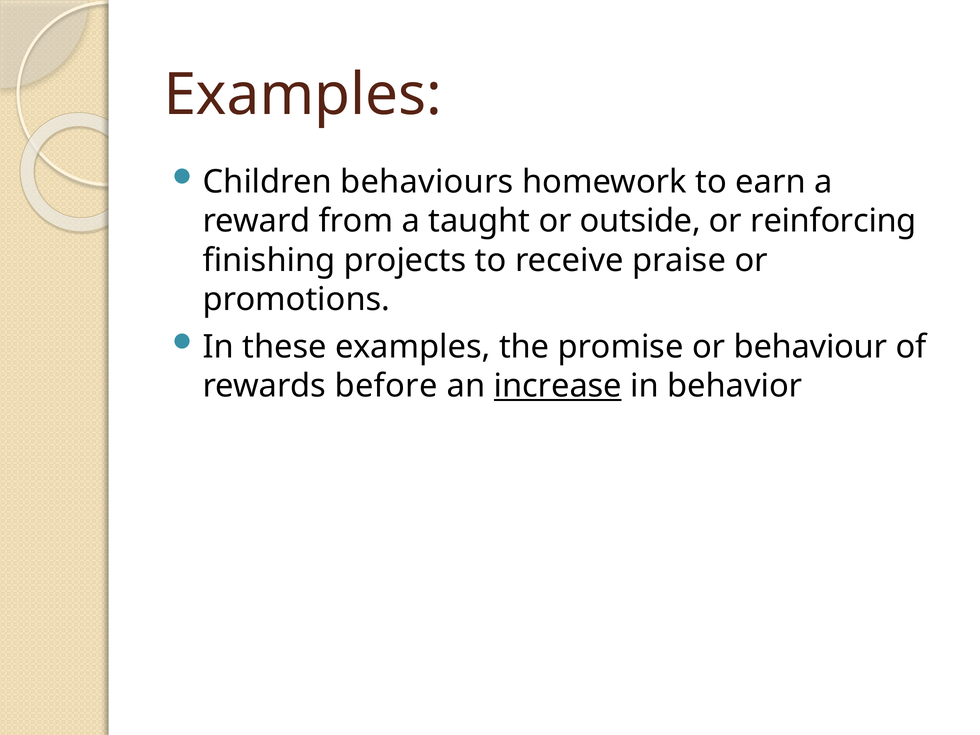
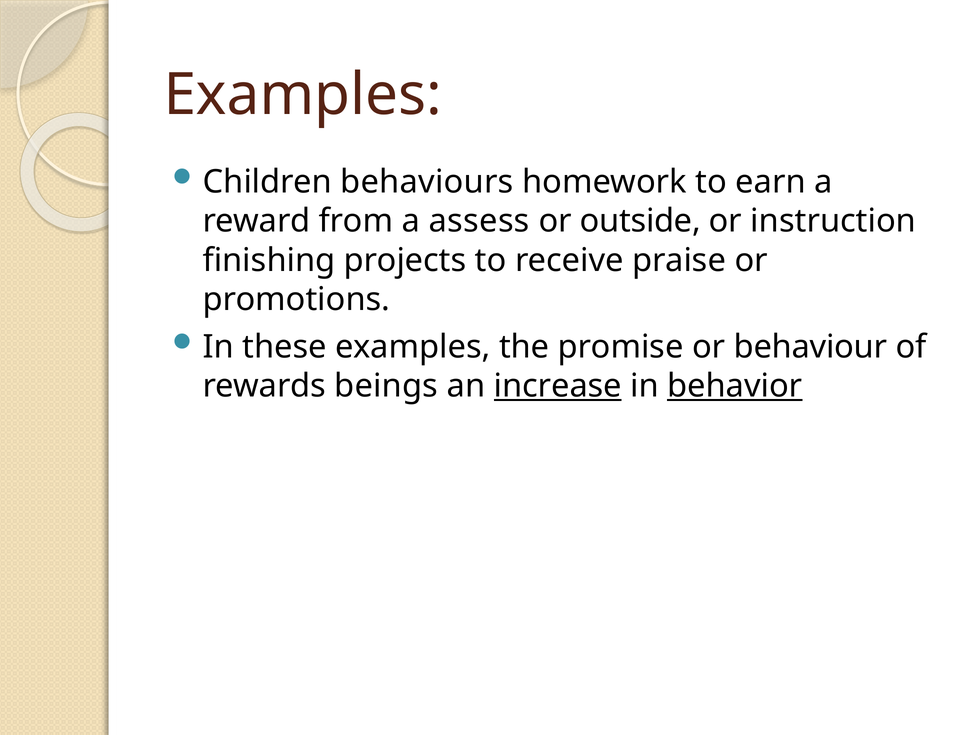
taught: taught -> assess (479, 221)
reinforcing: reinforcing -> instruction (833, 221)
before: before -> beings (386, 386)
behavior underline: none -> present (735, 386)
